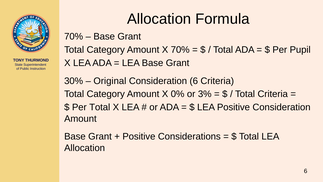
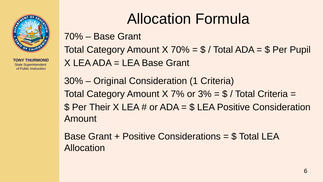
Consideration 6: 6 -> 1 (194, 81)
0%: 0% -> 7% (178, 94)
Per Total: Total -> Their (100, 107)
